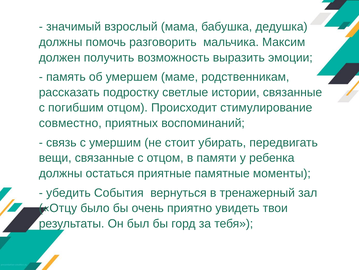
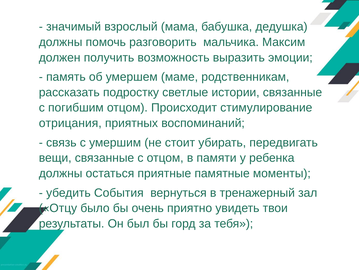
совместно: совместно -> отрицания (70, 123)
